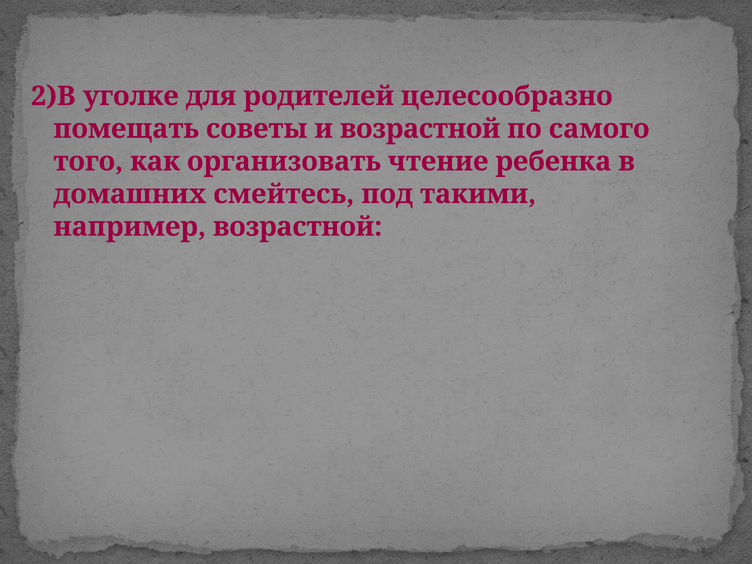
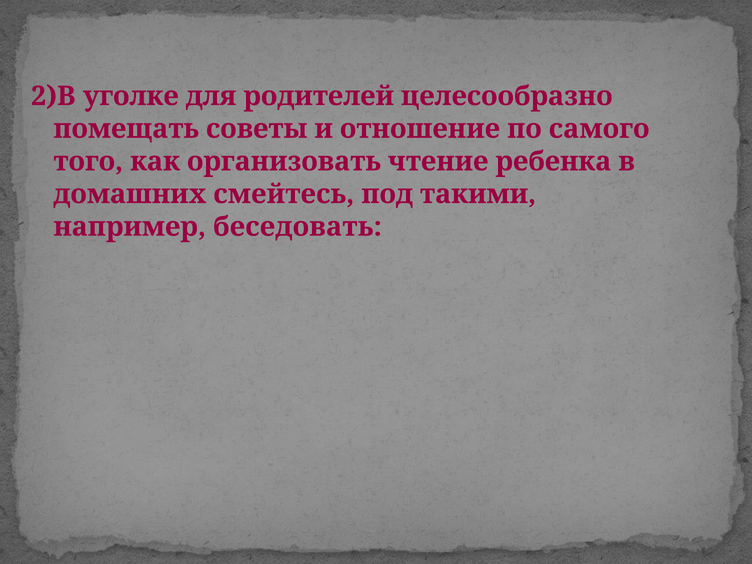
и возрастной: возрастной -> отношение (420, 129)
например возрастной: возрастной -> беседовать (297, 227)
